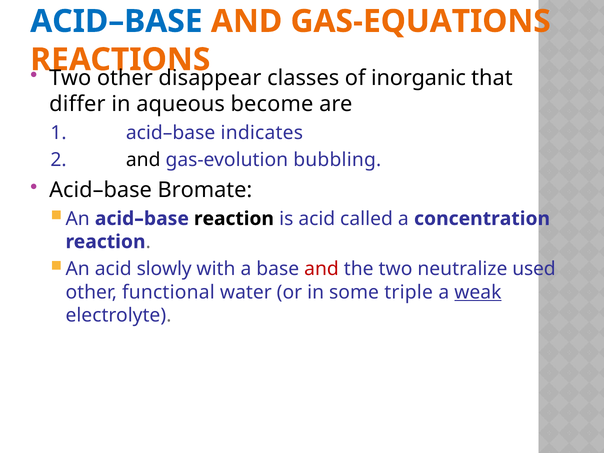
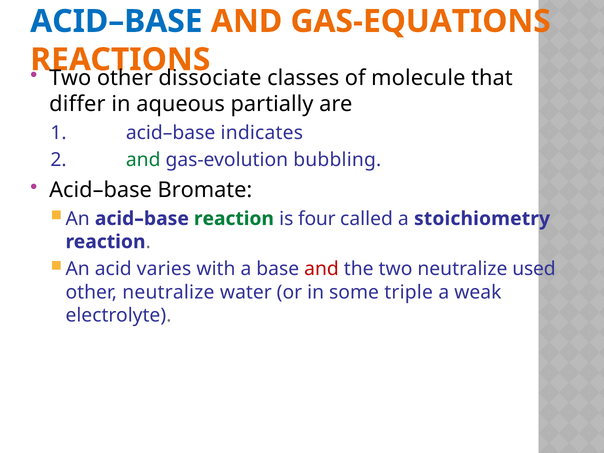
disappear: disappear -> dissociate (210, 78)
inorganic: inorganic -> molecule (418, 78)
become: become -> partially (272, 104)
and colour: black -> green (143, 160)
reaction colour: black -> green (234, 219)
is acid: acid -> four (317, 219)
concentration: concentration -> stoichiometry (482, 219)
slowly: slowly -> varies (164, 269)
other functional: functional -> neutralize (168, 292)
weak underline: present -> none (478, 292)
